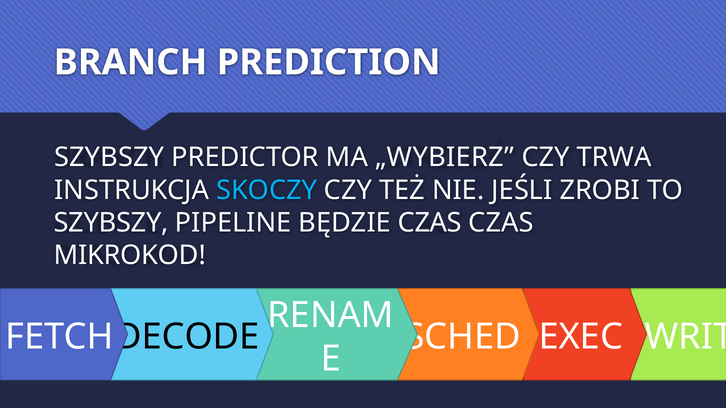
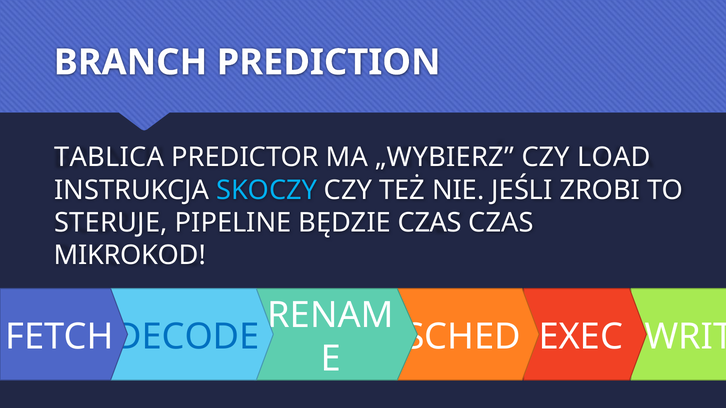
SZYBSZY: SZYBSZY -> TABLICA (109, 158)
TRWA: TRWA -> LOAD (614, 158)
SZYBSZY: SZYBSZY -> STERUJE (111, 223)
DECODE colour: black -> blue (187, 337)
